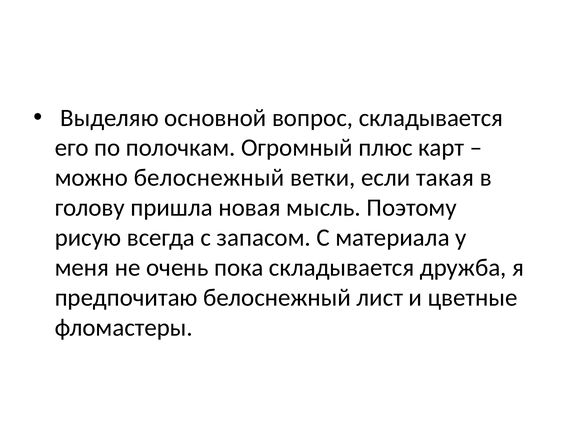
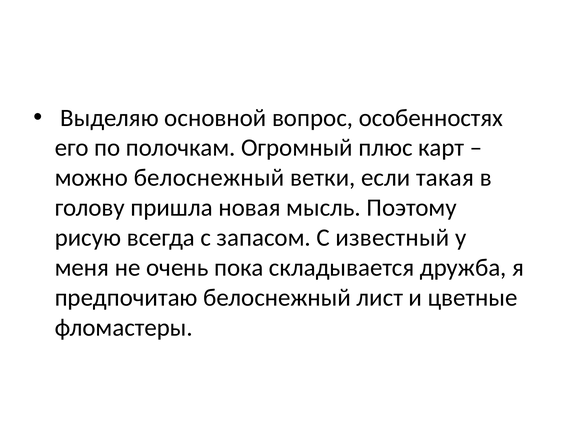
вопрос складывается: складывается -> особенностях (431, 118)
материала: материала -> известный (392, 238)
